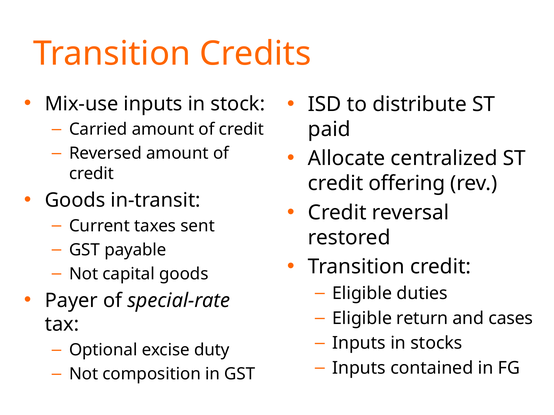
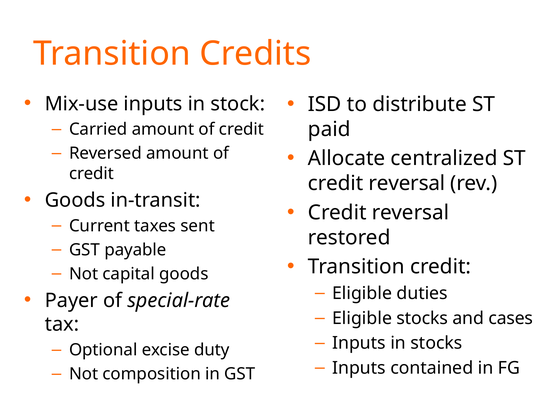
offering: offering -> reversal (407, 184)
Eligible return: return -> stocks (422, 319)
